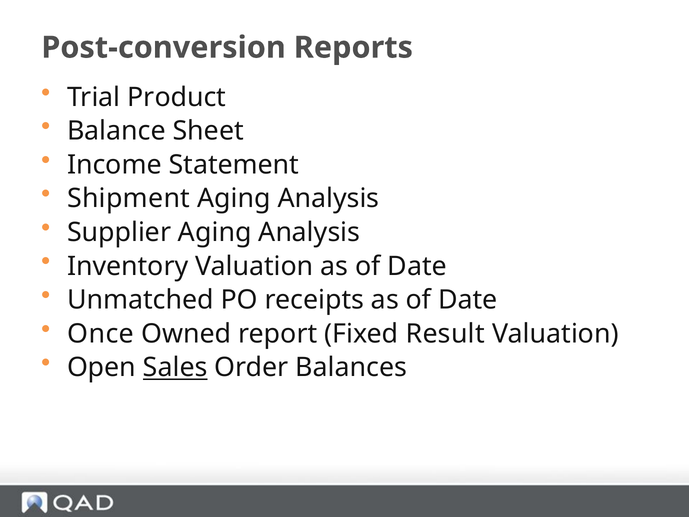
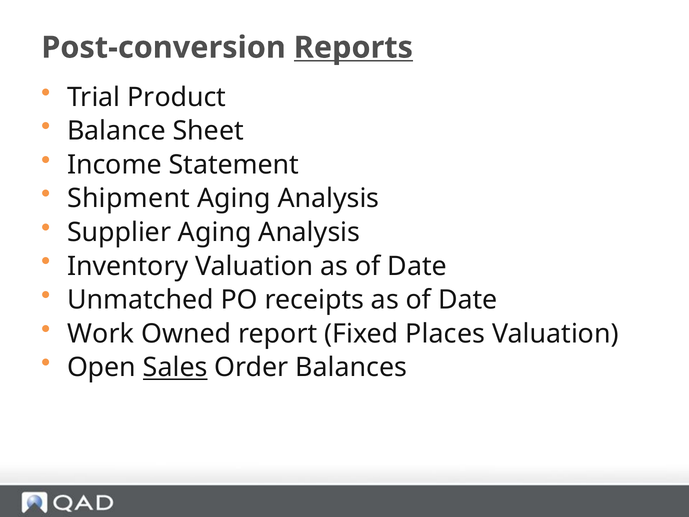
Reports underline: none -> present (353, 48)
Once: Once -> Work (101, 334)
Result: Result -> Places (445, 334)
